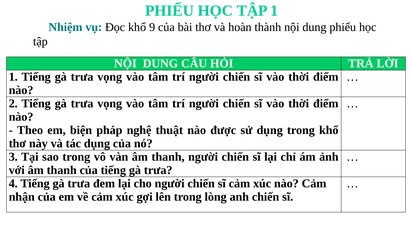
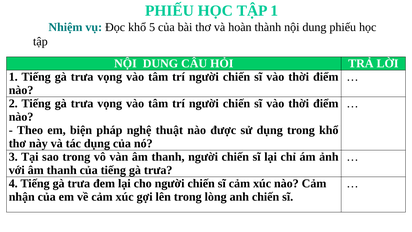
9: 9 -> 5 (152, 27)
